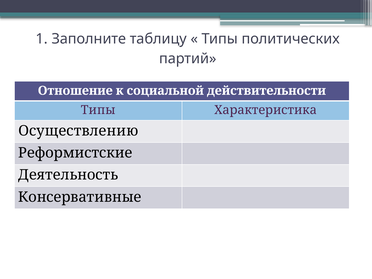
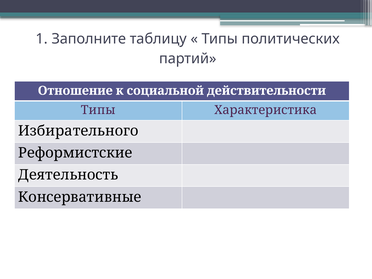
Осуществлению: Осуществлению -> Избирательного (78, 131)
